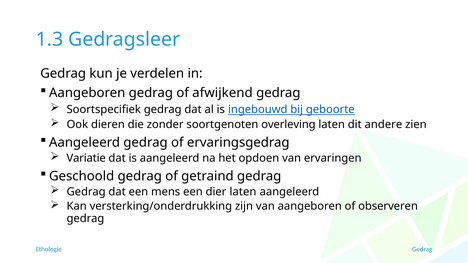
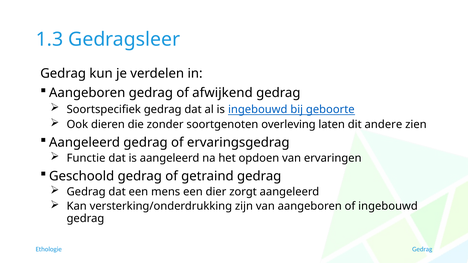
Variatie: Variatie -> Functie (86, 158)
dier laten: laten -> zorgt (243, 192)
of observeren: observeren -> ingebouwd (388, 206)
